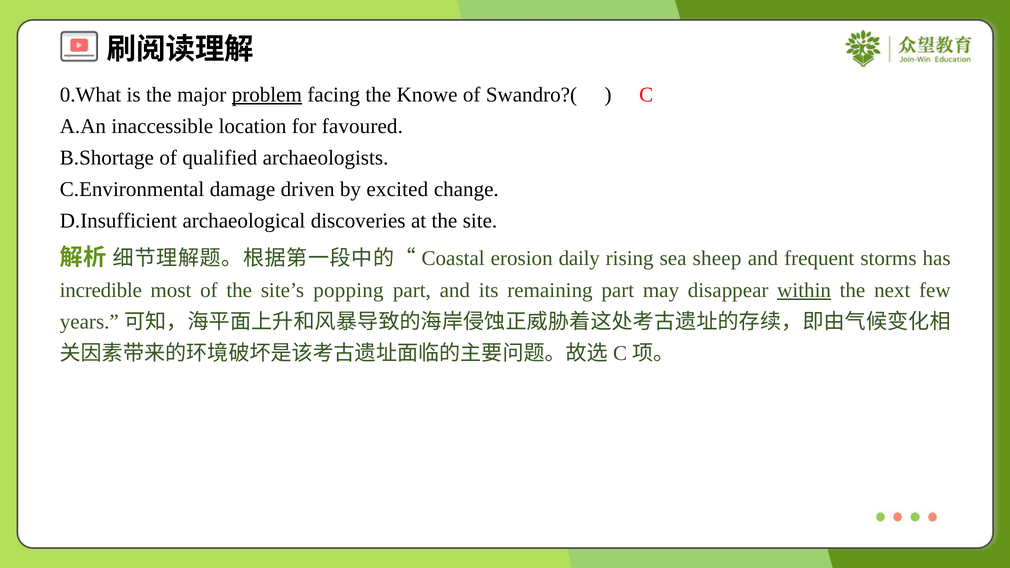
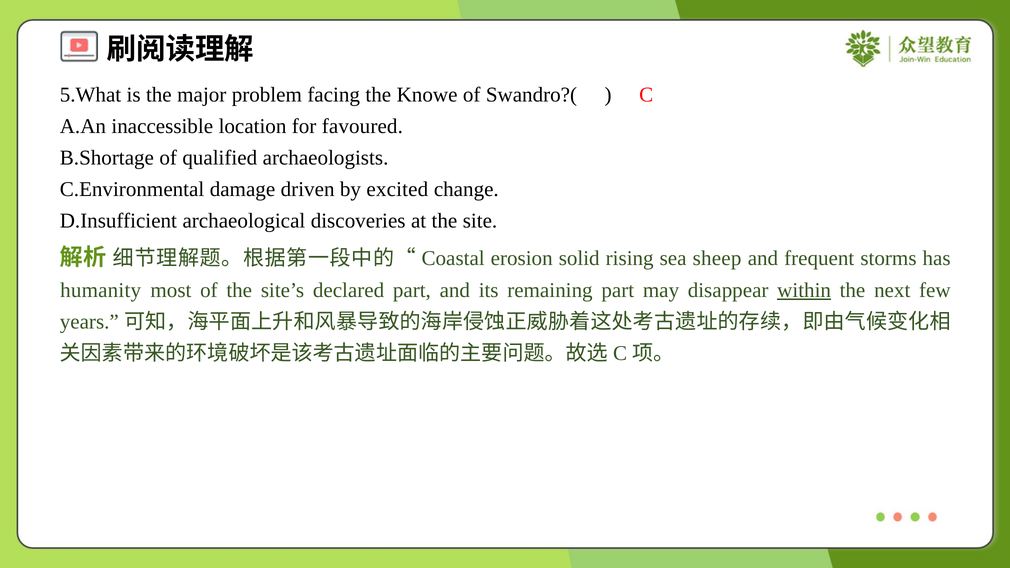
0.What: 0.What -> 5.What (90, 95)
problem underline: present -> none (267, 95)
daily: daily -> solid (579, 258)
incredible: incredible -> humanity (101, 290)
popping: popping -> declared (349, 290)
